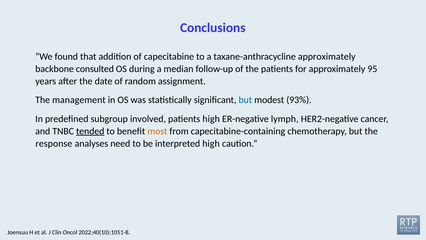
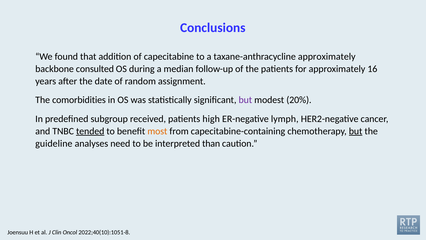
95: 95 -> 16 (372, 69)
management: management -> comorbidities (79, 100)
but colour: blue -> purple (245, 100)
93%: 93% -> 20% (299, 100)
involved: involved -> received (148, 119)
but underline: none -> present (356, 131)
response: response -> guideline (54, 143)
interpreted high: high -> than (211, 143)
